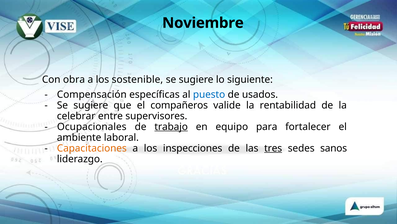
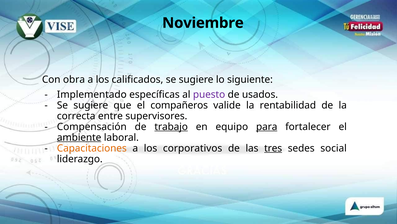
sostenible: sostenible -> calificados (137, 79)
Compensación: Compensación -> Implementado (92, 94)
puesto colour: blue -> purple (209, 94)
celebrar: celebrar -> correcta (76, 116)
Ocupacionales: Ocupacionales -> Compensación (92, 126)
para underline: none -> present (267, 126)
ambiente underline: none -> present (79, 137)
inspecciones: inspecciones -> corporativos (193, 148)
sanos: sanos -> social (334, 148)
